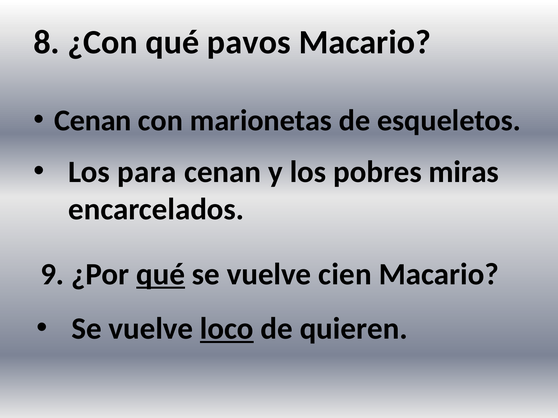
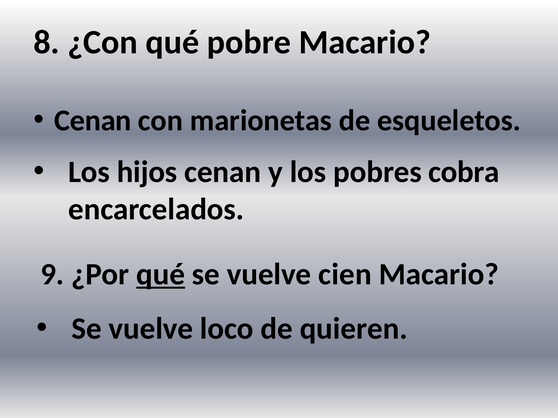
pavos: pavos -> pobre (249, 42)
para: para -> hijos (147, 172)
miras: miras -> cobra (464, 172)
loco underline: present -> none (227, 329)
